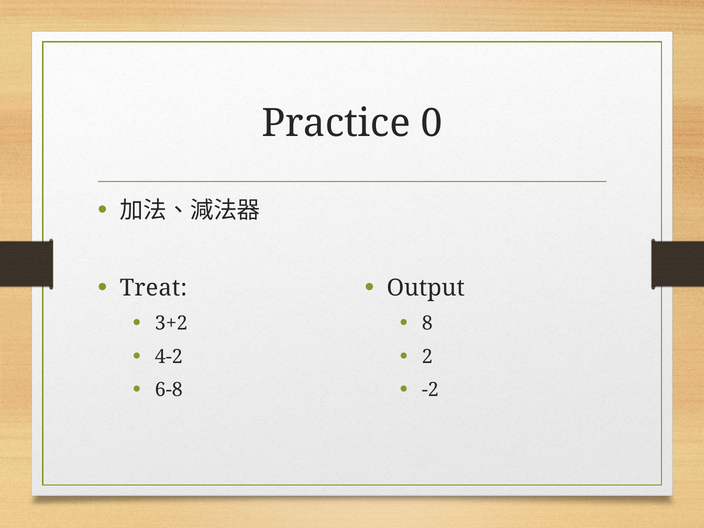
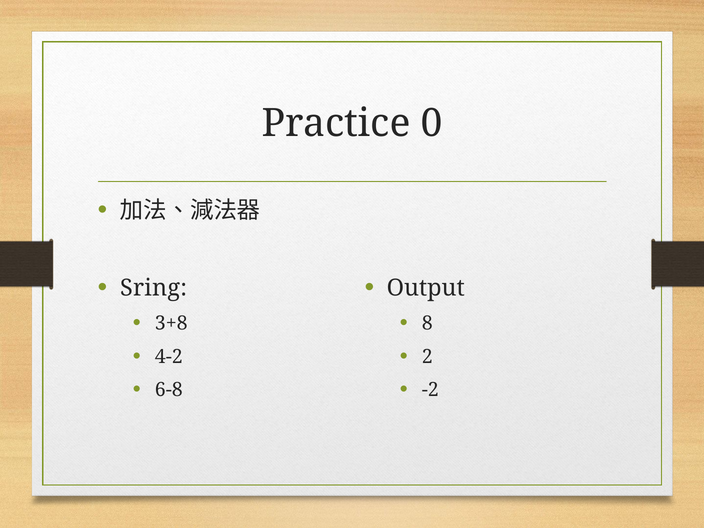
Treat: Treat -> Sring (154, 288)
3+2: 3+2 -> 3+8 (171, 324)
